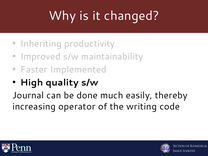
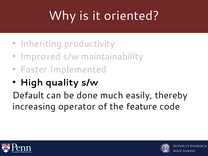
changed: changed -> oriented (132, 16)
Journal: Journal -> Default (28, 95)
writing: writing -> feature (142, 107)
